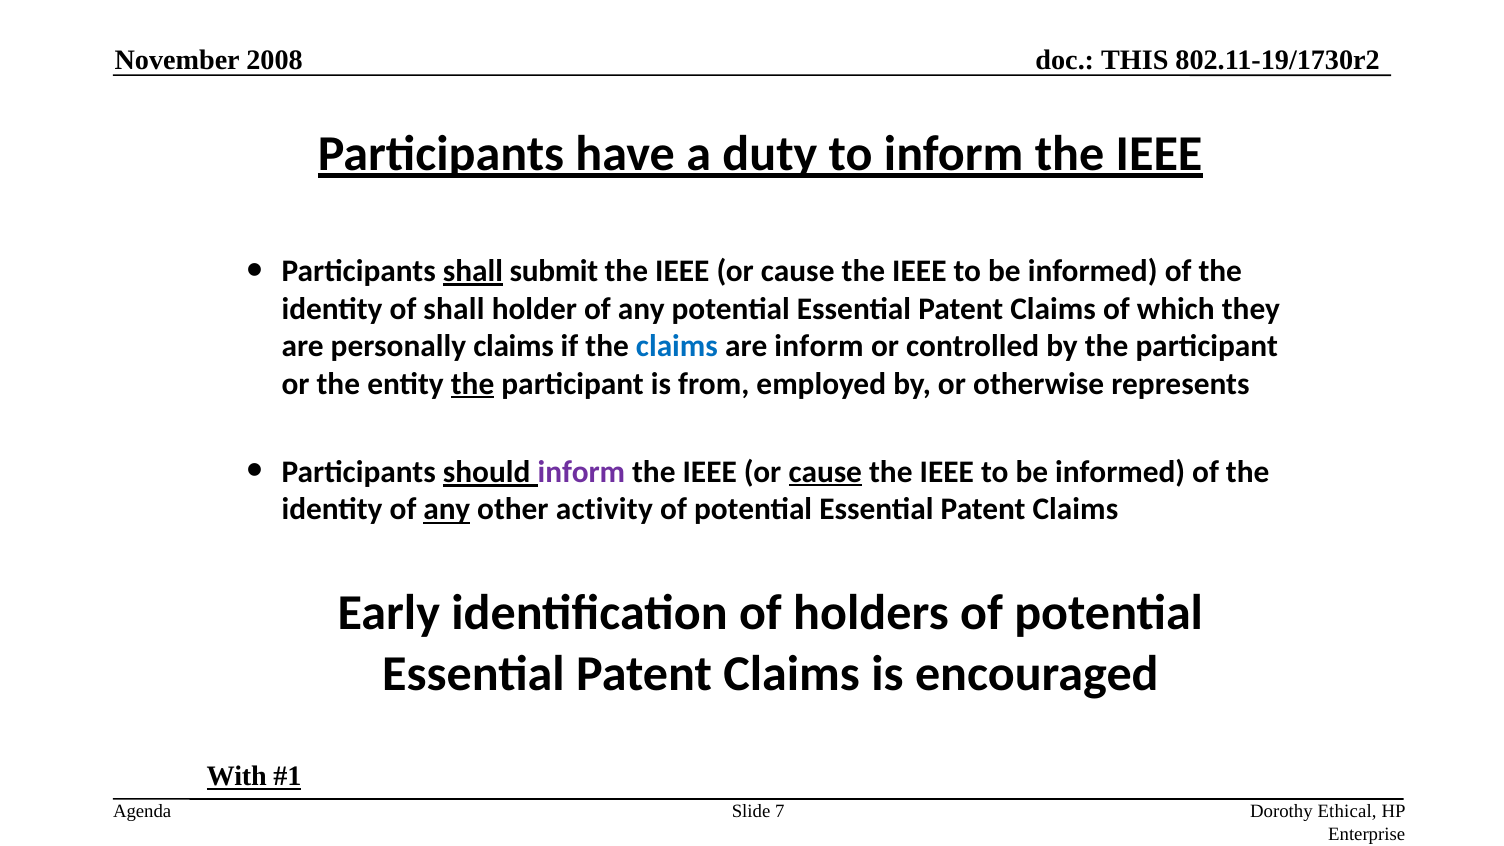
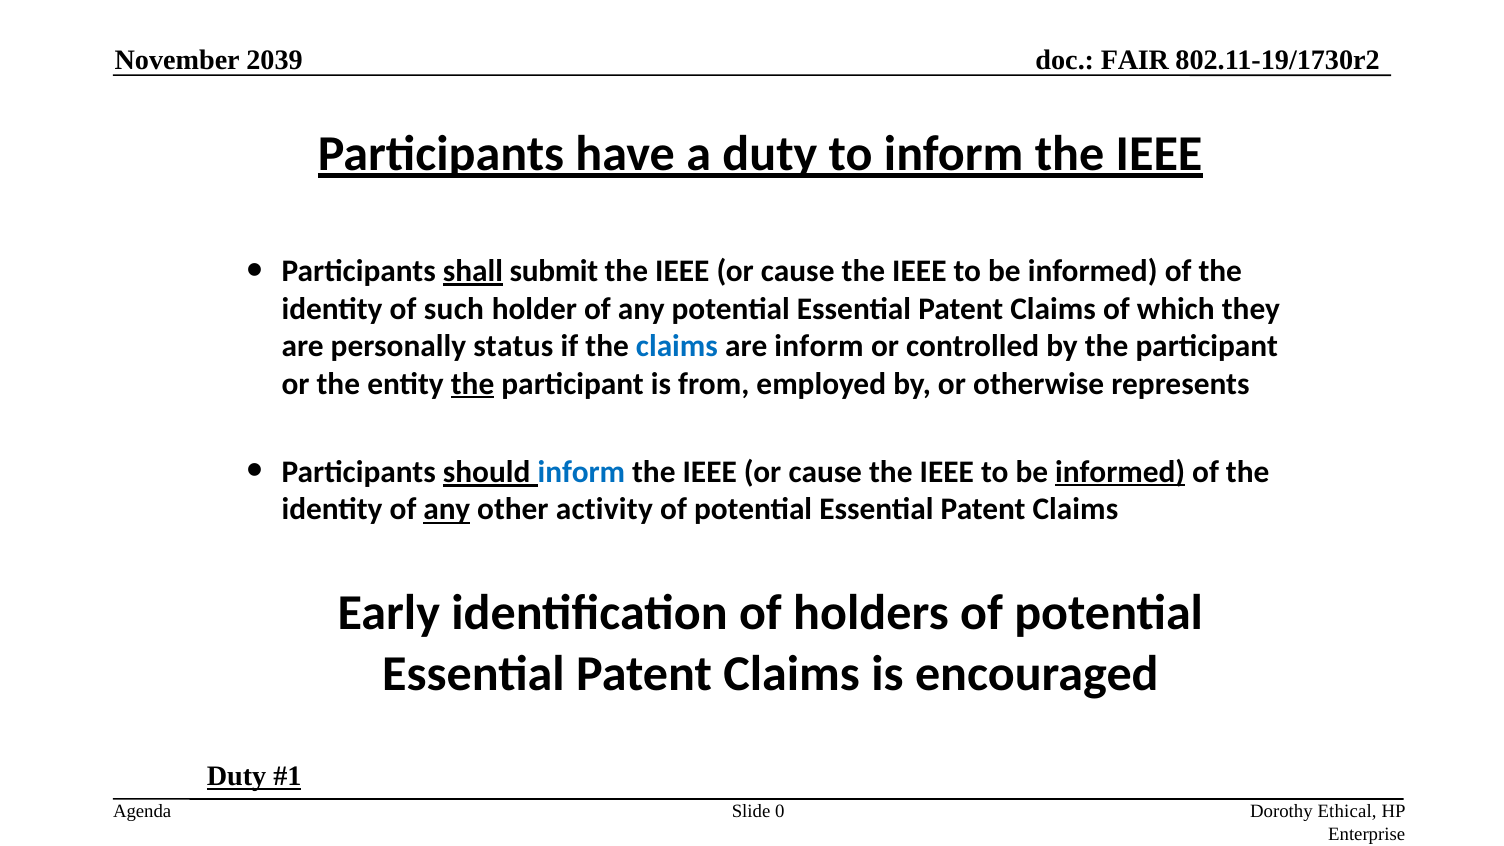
2008: 2008 -> 2039 (275, 60)
THIS: THIS -> FAIR (1135, 60)
of shall: shall -> such (454, 309)
personally claims: claims -> status (513, 346)
inform colour: purple -> blue (581, 472)
cause underline: present -> none (825, 472)
informed underline: none -> present (1120, 472)
With: With -> Duty (236, 776)
7: 7 -> 0 (780, 811)
